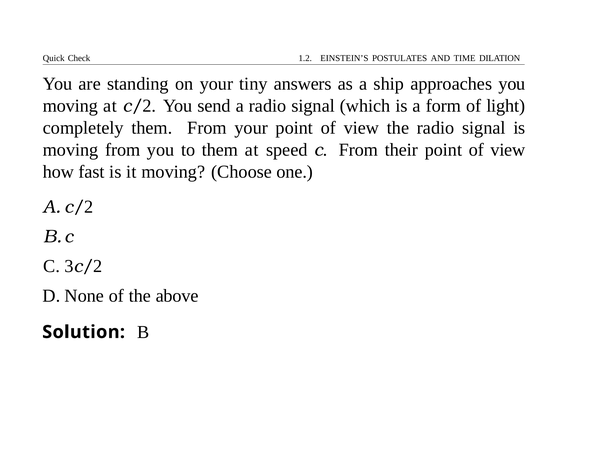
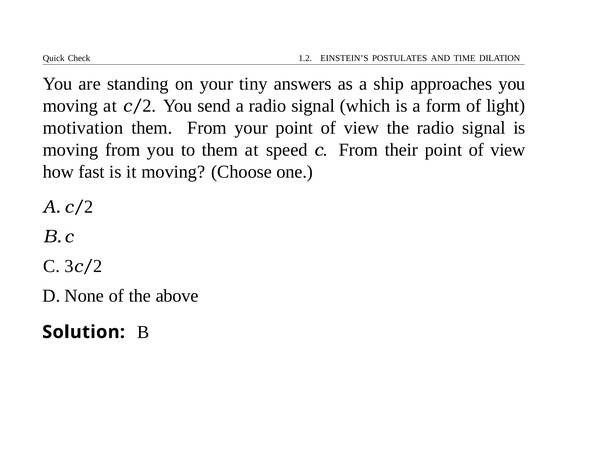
completely: completely -> motivation (83, 128)
